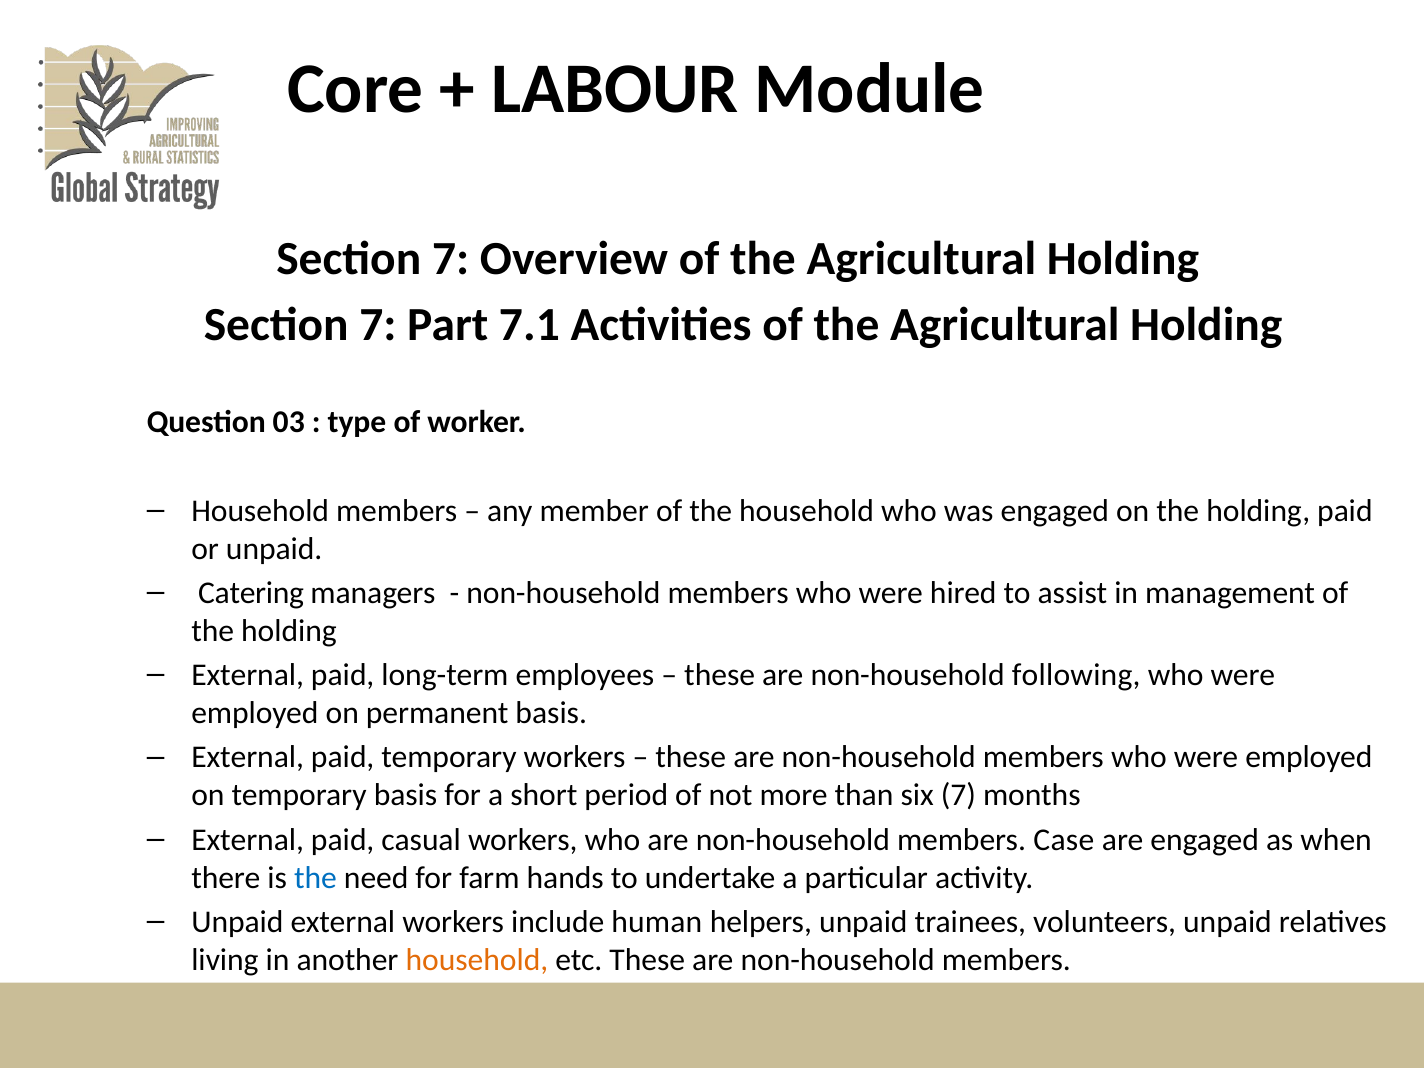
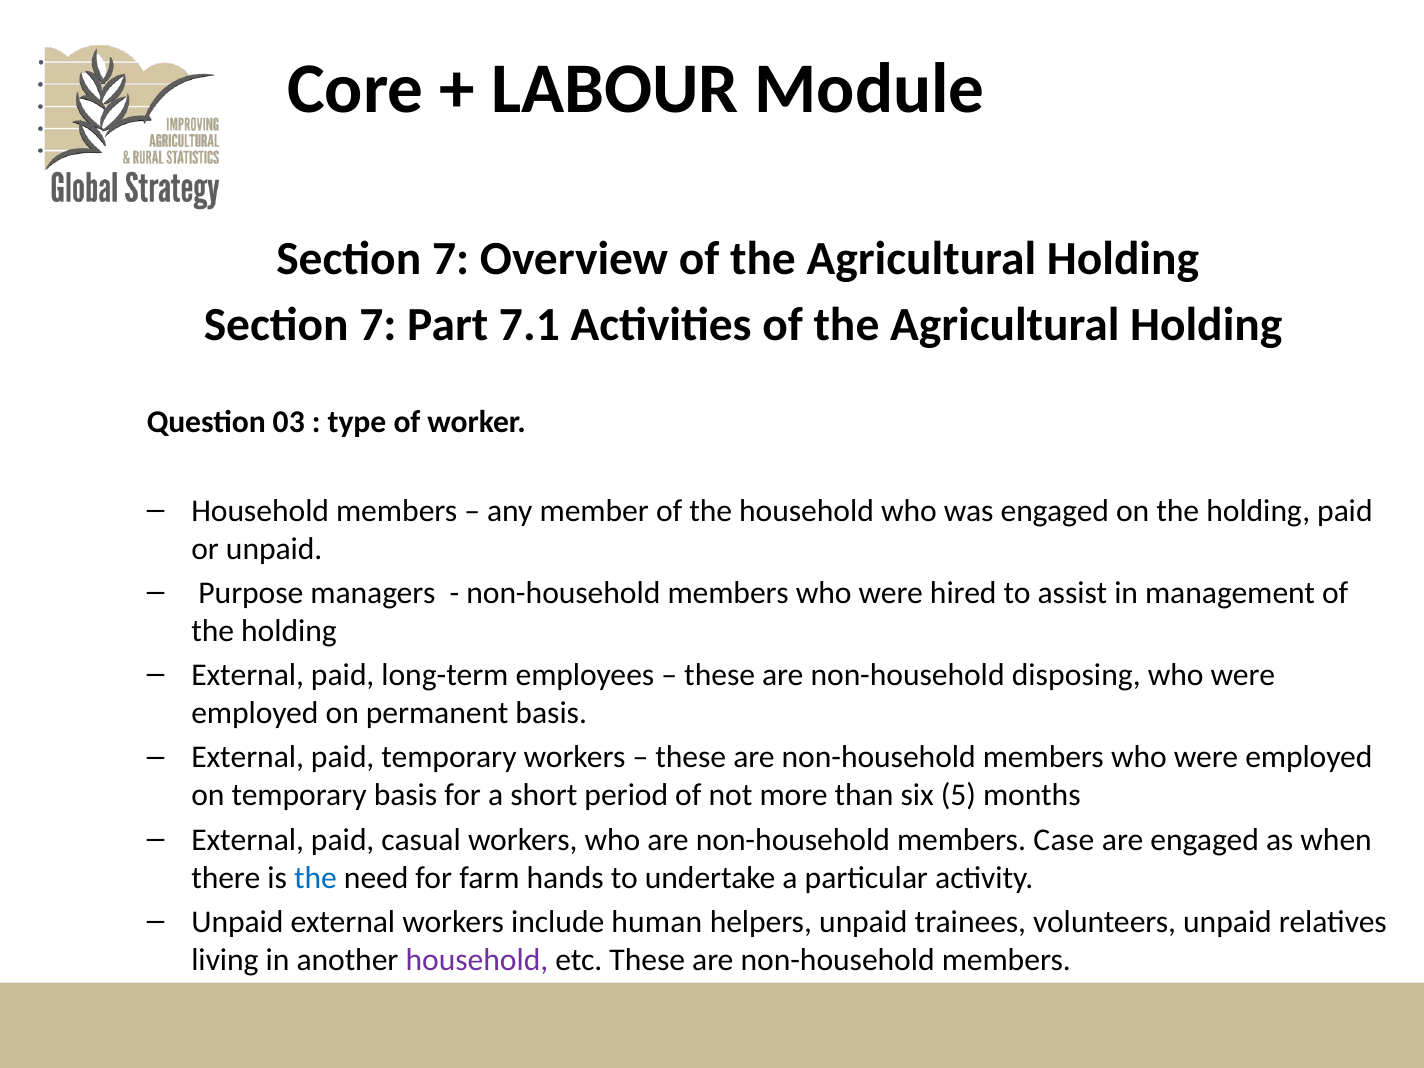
Catering: Catering -> Purpose (251, 593)
following: following -> disposing (1076, 675)
six 7: 7 -> 5 (958, 795)
household colour: orange -> purple (477, 960)
